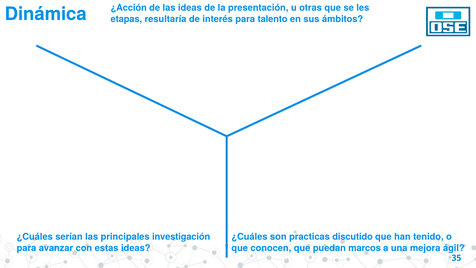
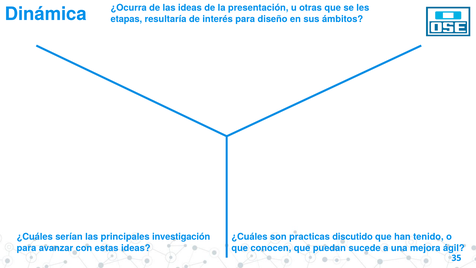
¿Acción: ¿Acción -> ¿Ocurra (129, 8)
talento: talento -> diseño (273, 19)
marcos: marcos -> sucede (365, 248)
